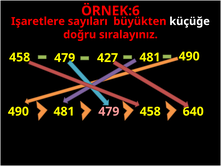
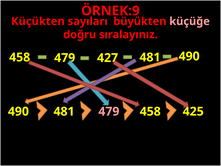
ÖRNEK:6: ÖRNEK:6 -> ÖRNEK:9 (110, 11)
Işaretlere: Işaretlere -> Küçükten (38, 21)
küçüğe colour: white -> pink (190, 21)
640: 640 -> 425 (193, 111)
